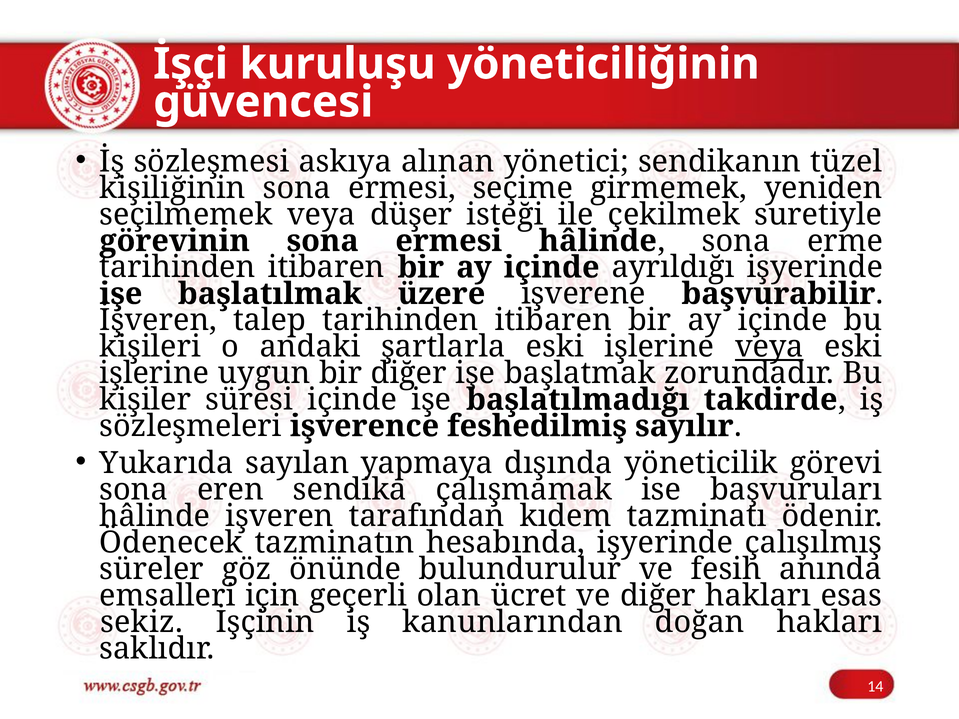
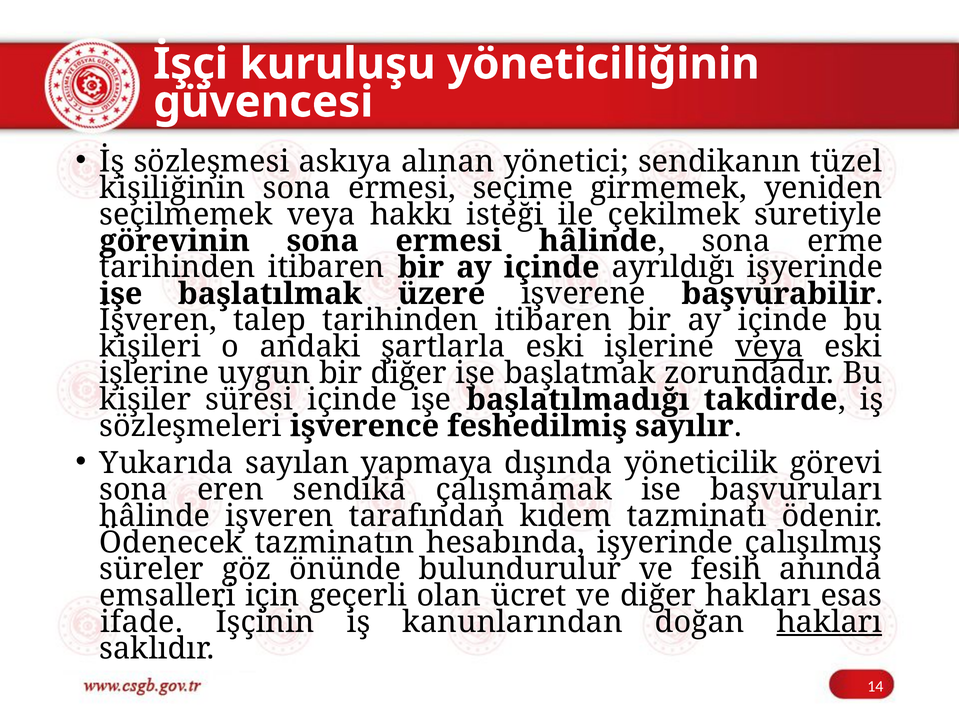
düşer: düşer -> hakkı (411, 215)
sekiz: sekiz -> ifade (141, 622)
hakları underline: none -> present (829, 622)
